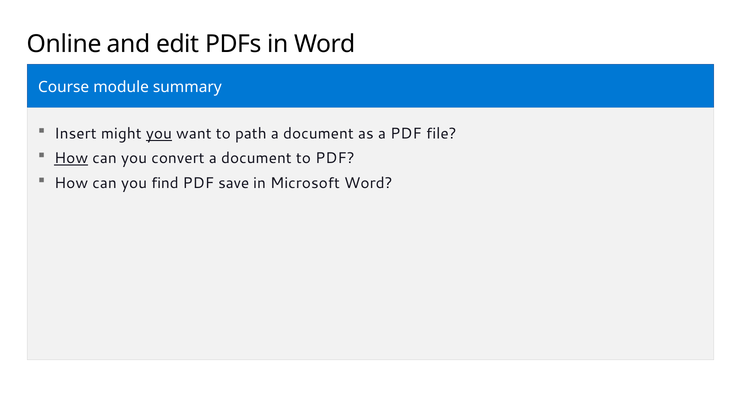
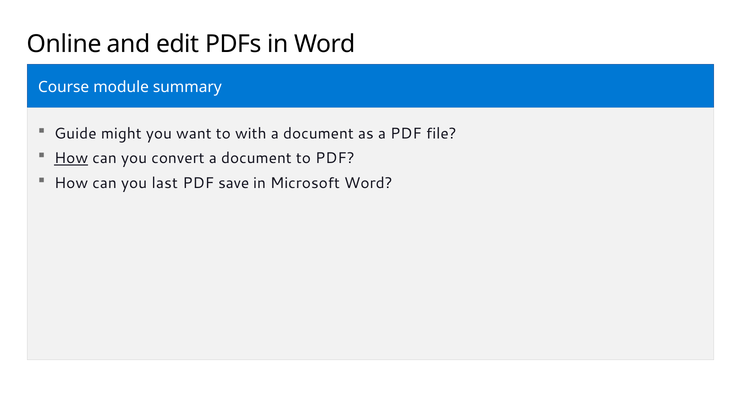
Insert: Insert -> Guide (75, 134)
you underline: present -> none (159, 134)
path: path -> with (251, 134)
find: find -> last (165, 183)
